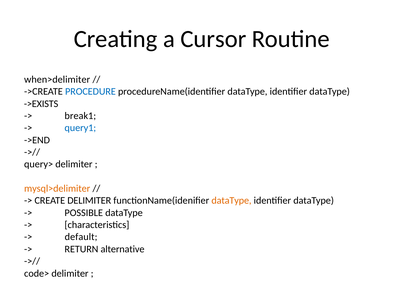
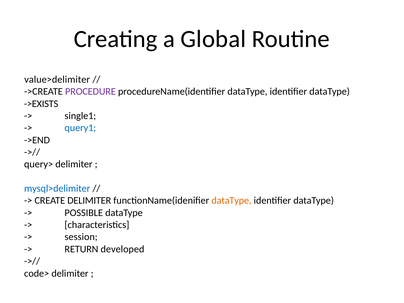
Cursor: Cursor -> Global (213, 39)
when>delimiter: when>delimiter -> value>delimiter (57, 79)
PROCEDURE colour: blue -> purple (90, 92)
break1: break1 -> single1 (80, 116)
mysql>delimiter colour: orange -> blue (57, 189)
default: default -> session (81, 237)
alternative: alternative -> developed (122, 249)
